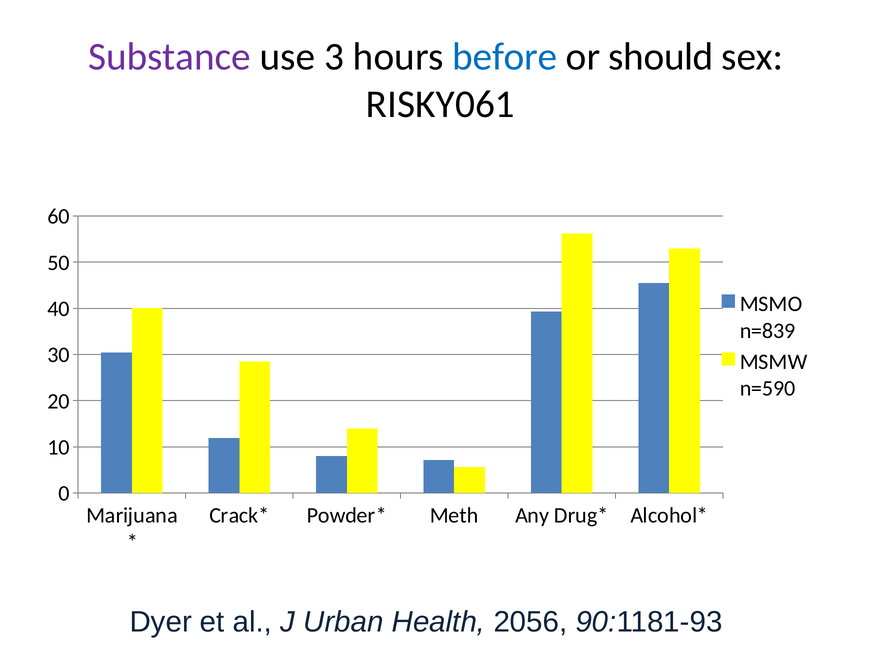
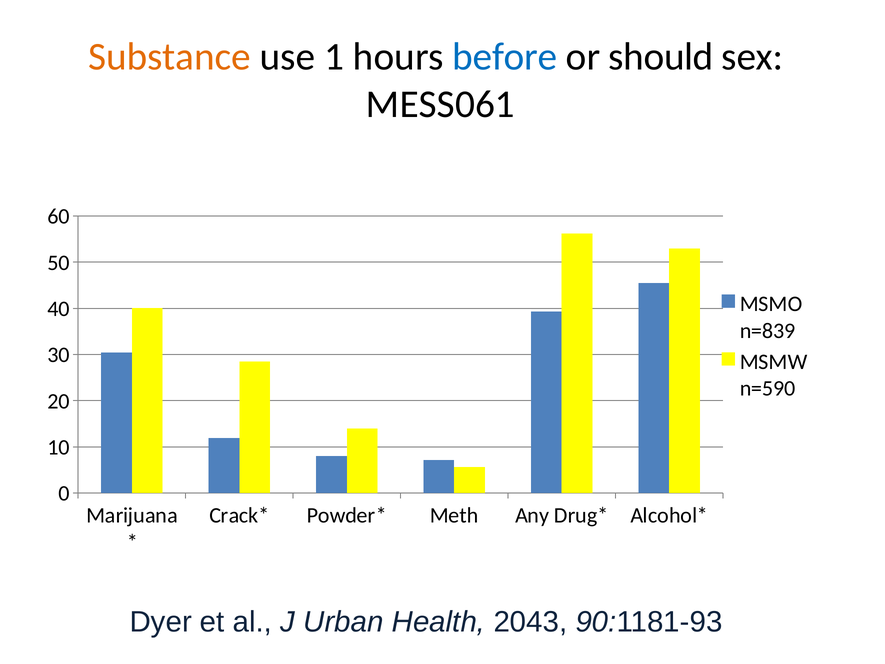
Substance colour: purple -> orange (169, 57)
3: 3 -> 1 (334, 57)
RISKY061: RISKY061 -> MESS061 (440, 104)
2056: 2056 -> 2043 (530, 622)
